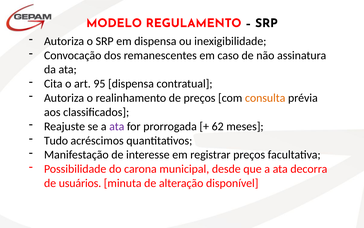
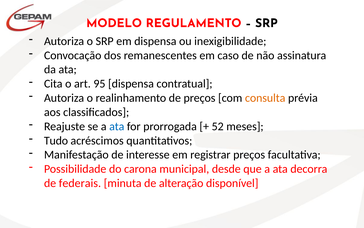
ata colour: purple -> blue (117, 126)
62: 62 -> 52 (218, 126)
usuários: usuários -> federais (80, 183)
